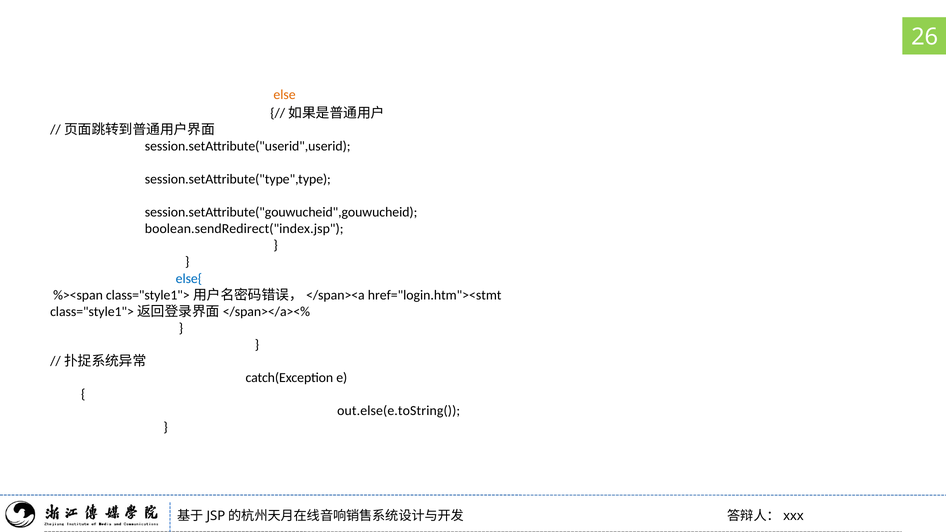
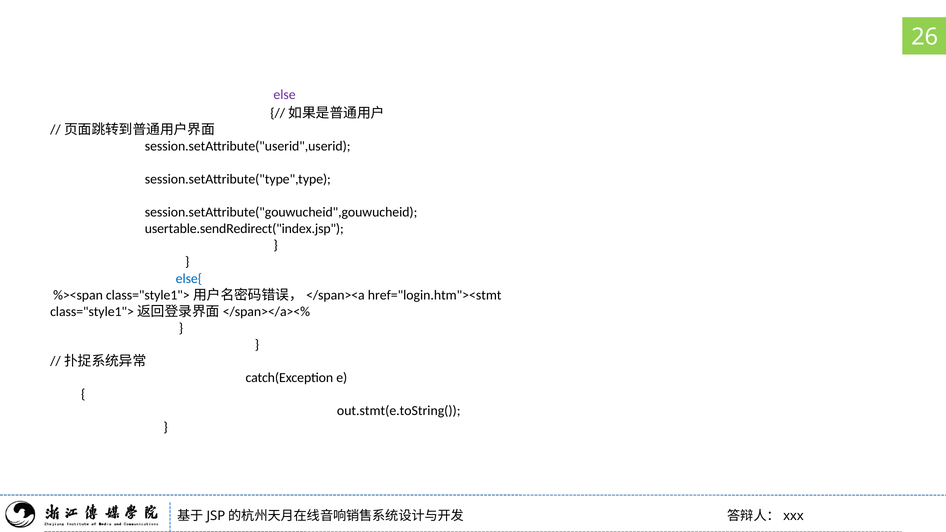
else colour: orange -> purple (285, 95)
boolean.sendRedirect("index.jsp: boolean.sendRedirect("index.jsp -> usertable.sendRedirect("index.jsp (244, 229)
out.else(e.toString(: out.else(e.toString( -> out.stmt(e.toString( (399, 411)
